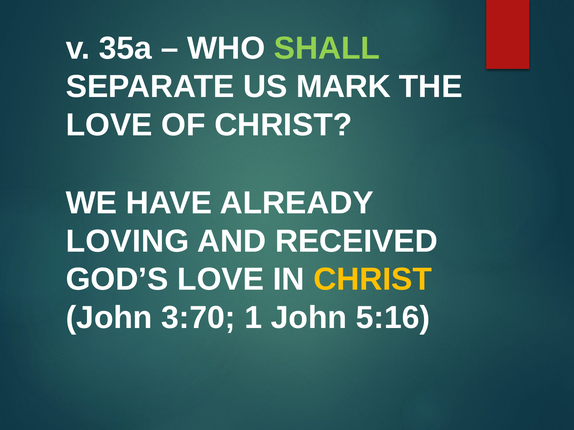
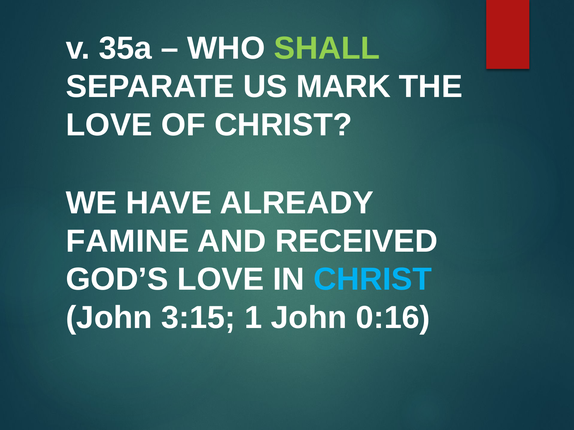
LOVING: LOVING -> FAMINE (128, 241)
CHRIST colour: yellow -> light blue (373, 280)
3:70: 3:70 -> 3:15 (198, 318)
5:16: 5:16 -> 0:16 (393, 318)
